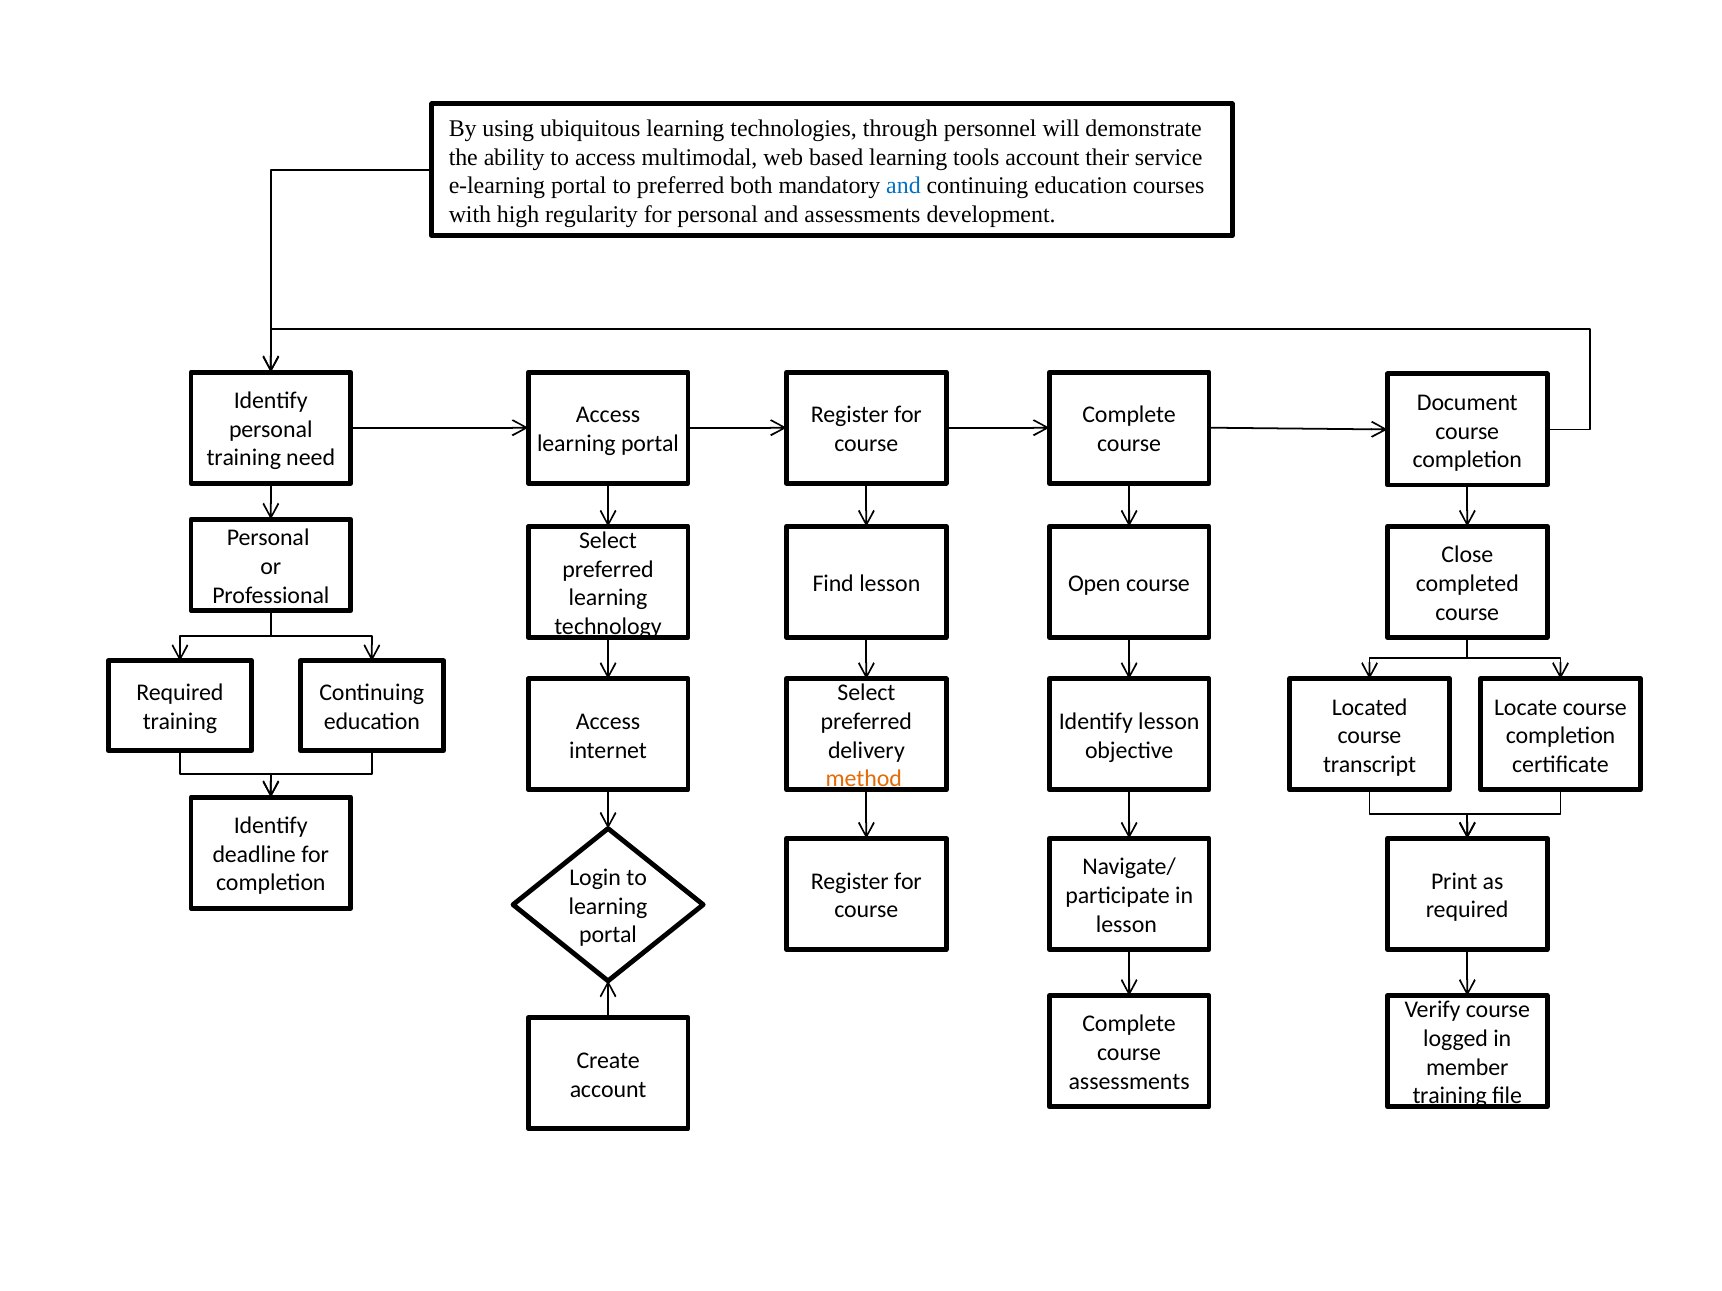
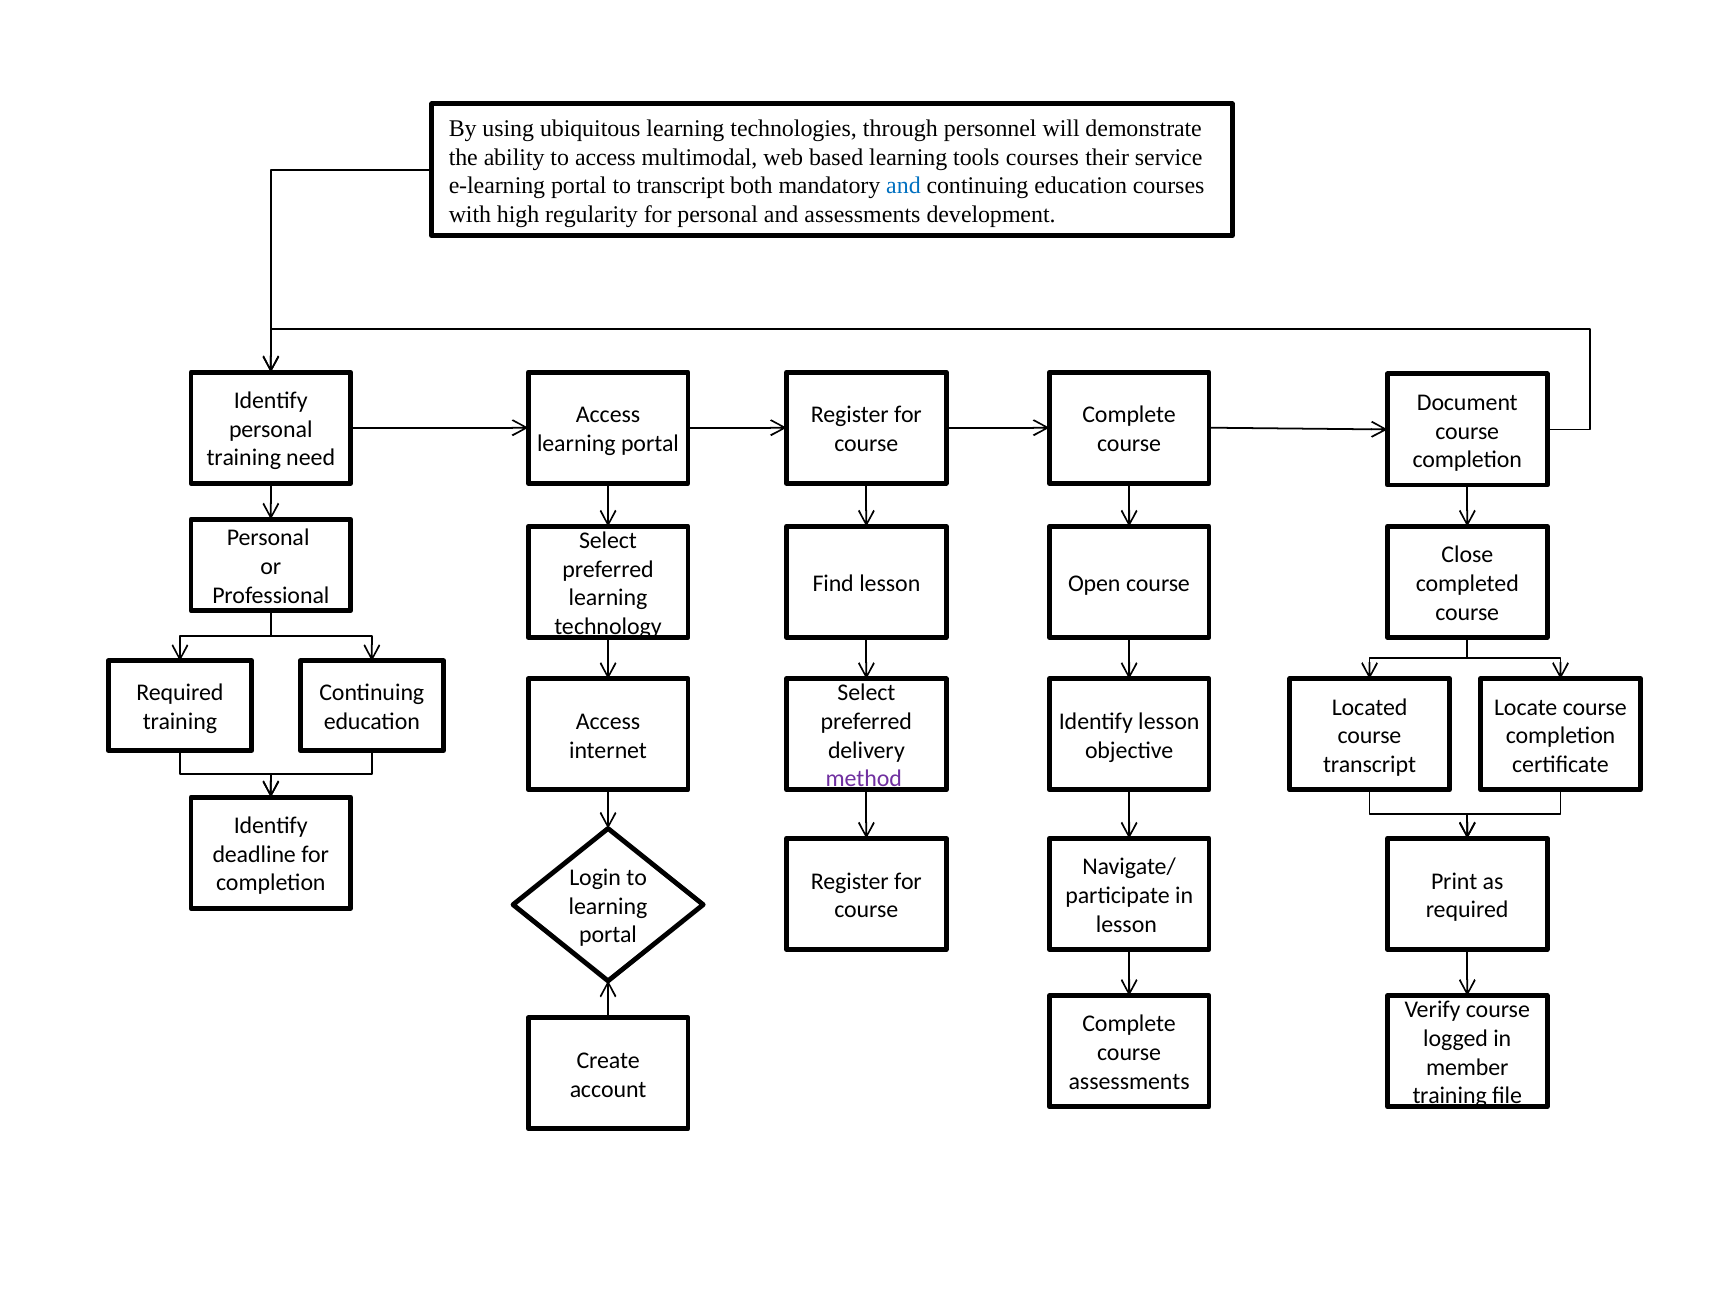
tools account: account -> courses (1042, 157)
to preferred: preferred -> transcript (681, 186)
method colour: orange -> purple (864, 779)
